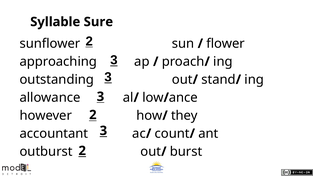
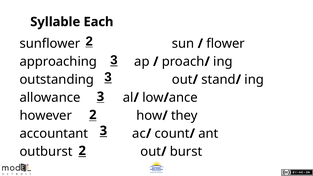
Sure: Sure -> Each (98, 22)
